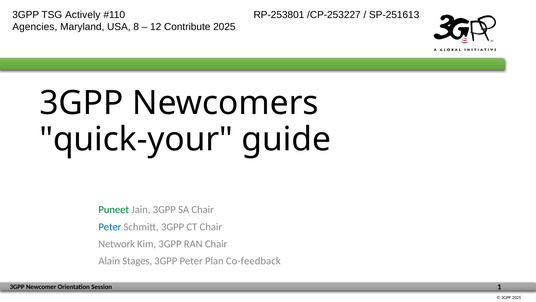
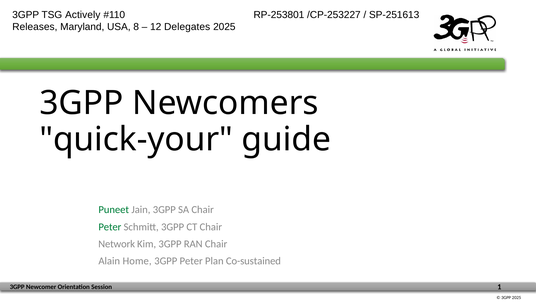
Agencies: Agencies -> Releases (35, 27)
Contribute: Contribute -> Delegates (187, 27)
Peter colour: blue -> green (110, 226)
Stages: Stages -> Home (137, 261)
Co-feedback: Co-feedback -> Co-sustained (253, 261)
